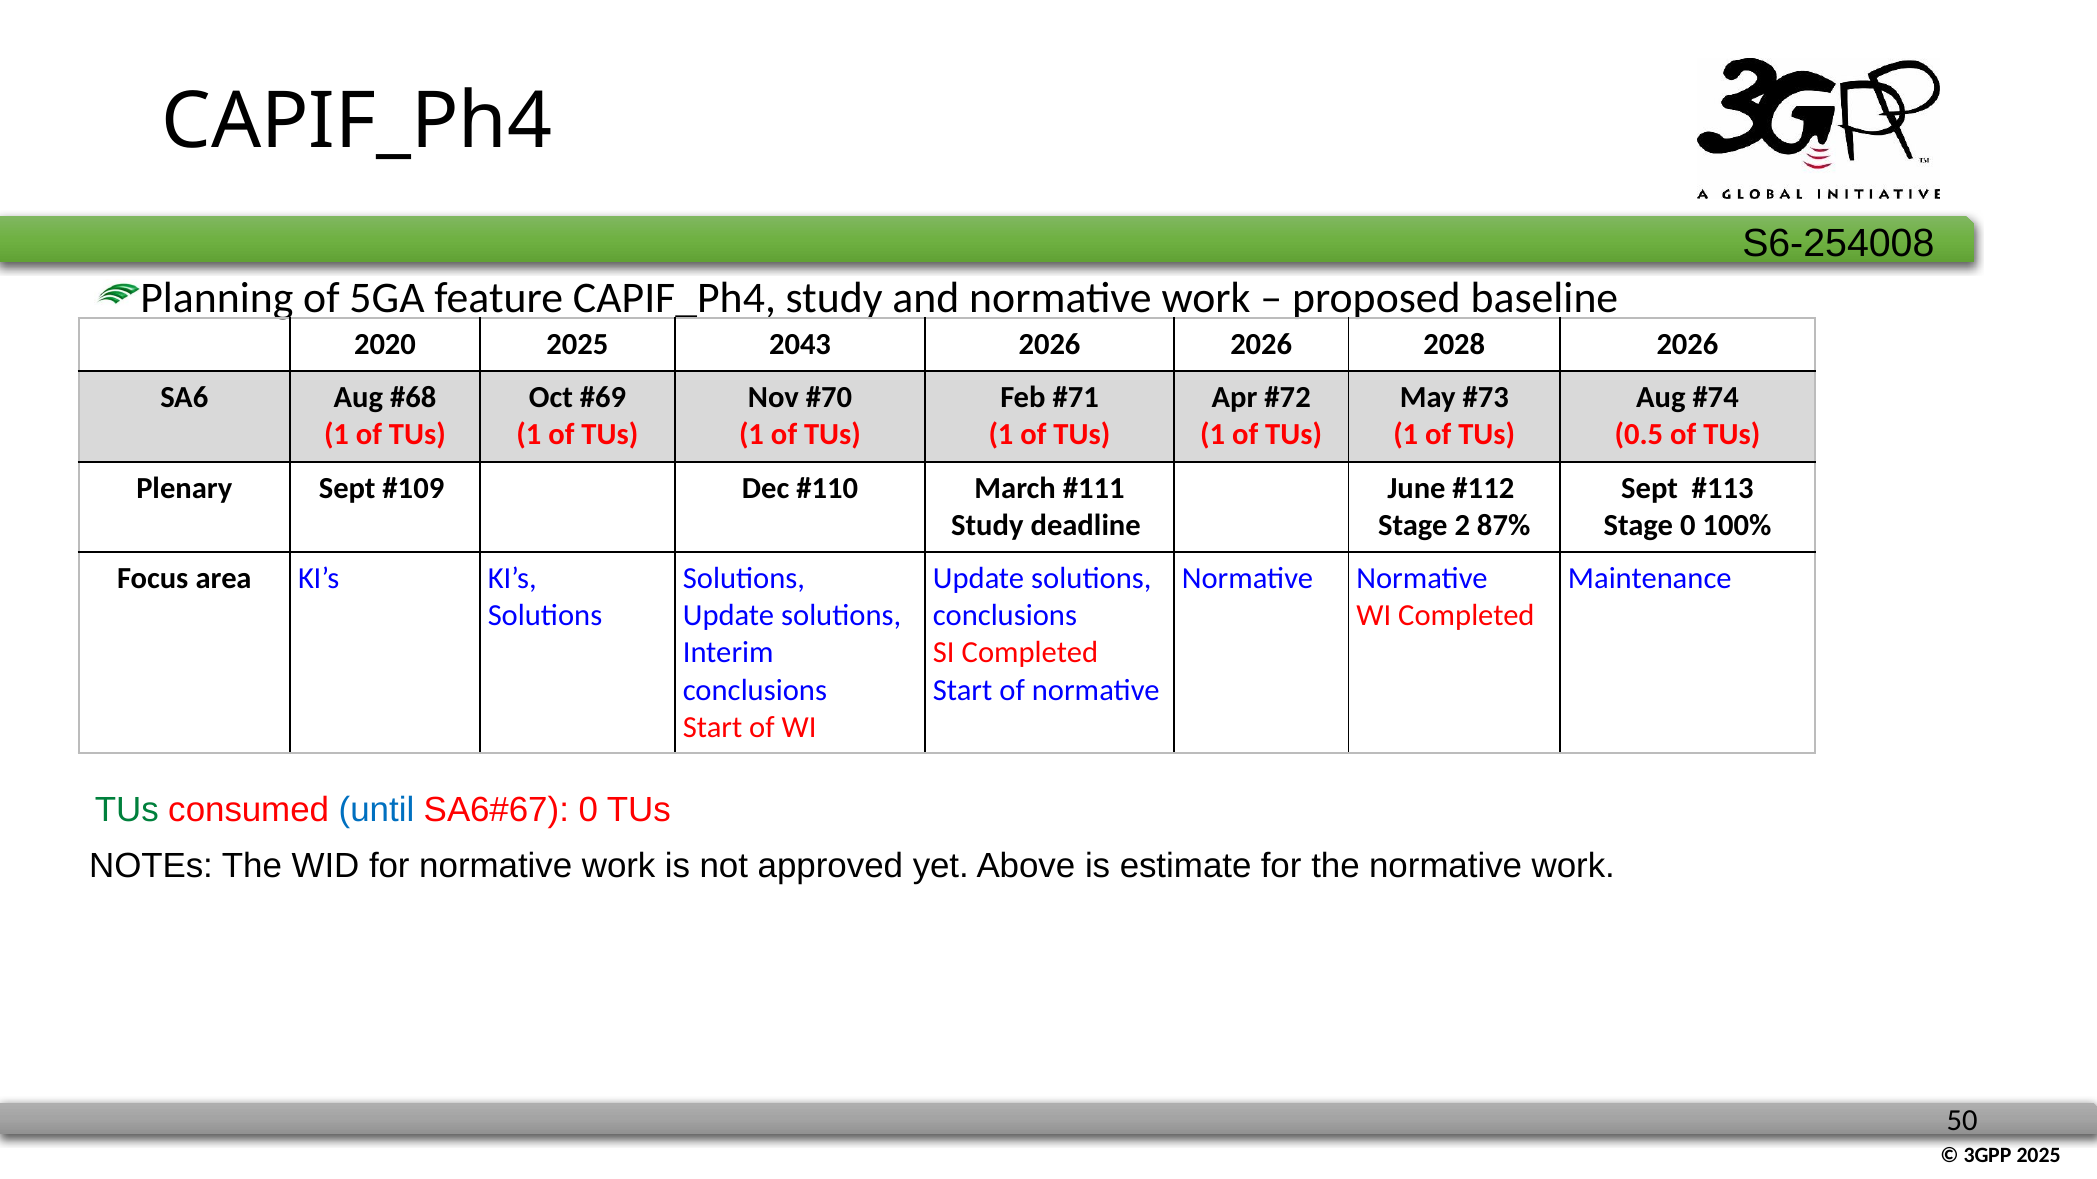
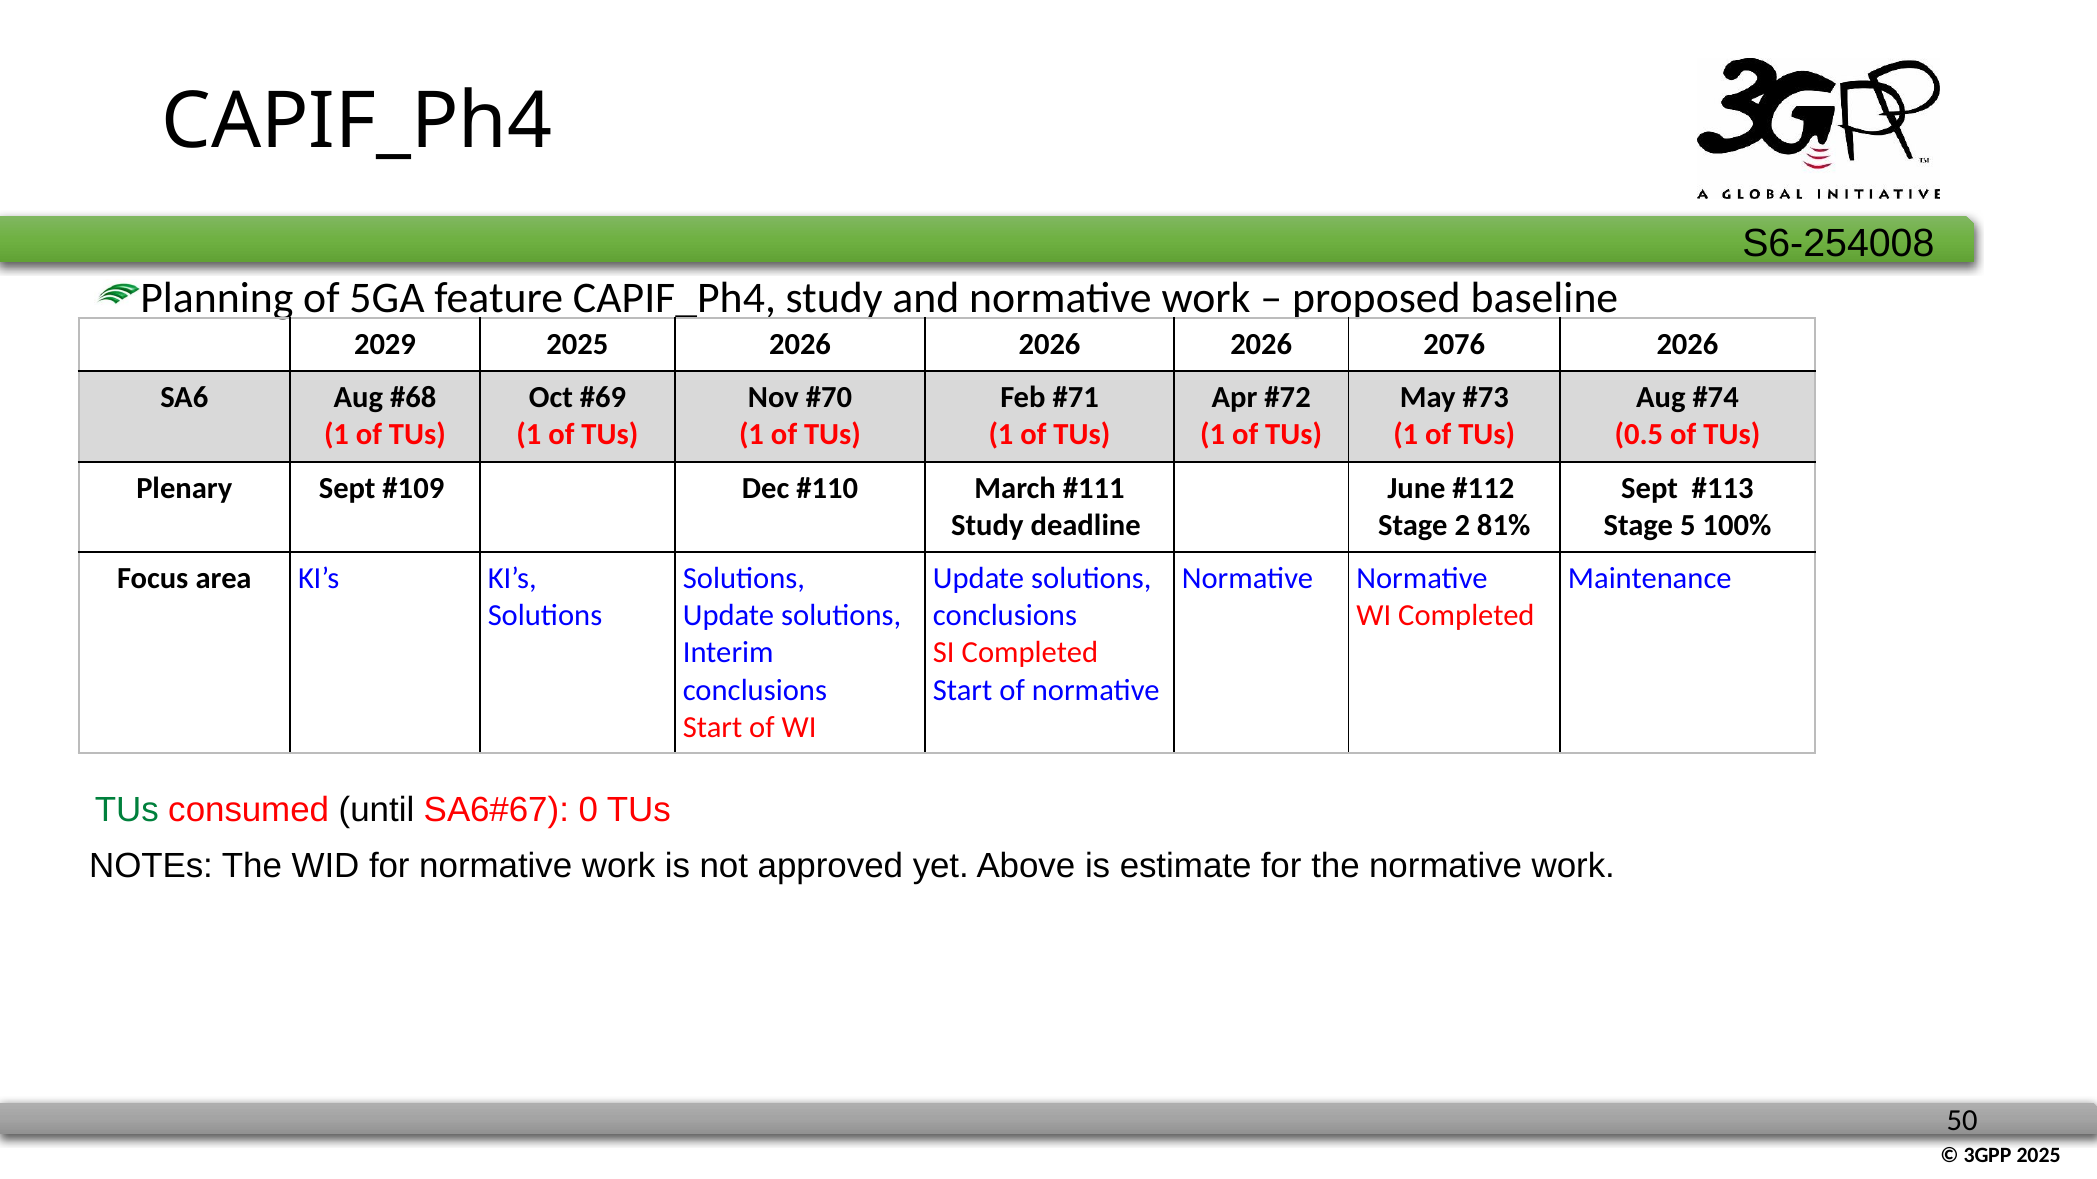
2020: 2020 -> 2029 (385, 345)
2025 2043: 2043 -> 2026 (800, 345)
2028: 2028 -> 2076 (1454, 345)
87%: 87% -> 81% (1504, 526)
Stage 0: 0 -> 5 (1688, 526)
until colour: blue -> black (376, 810)
